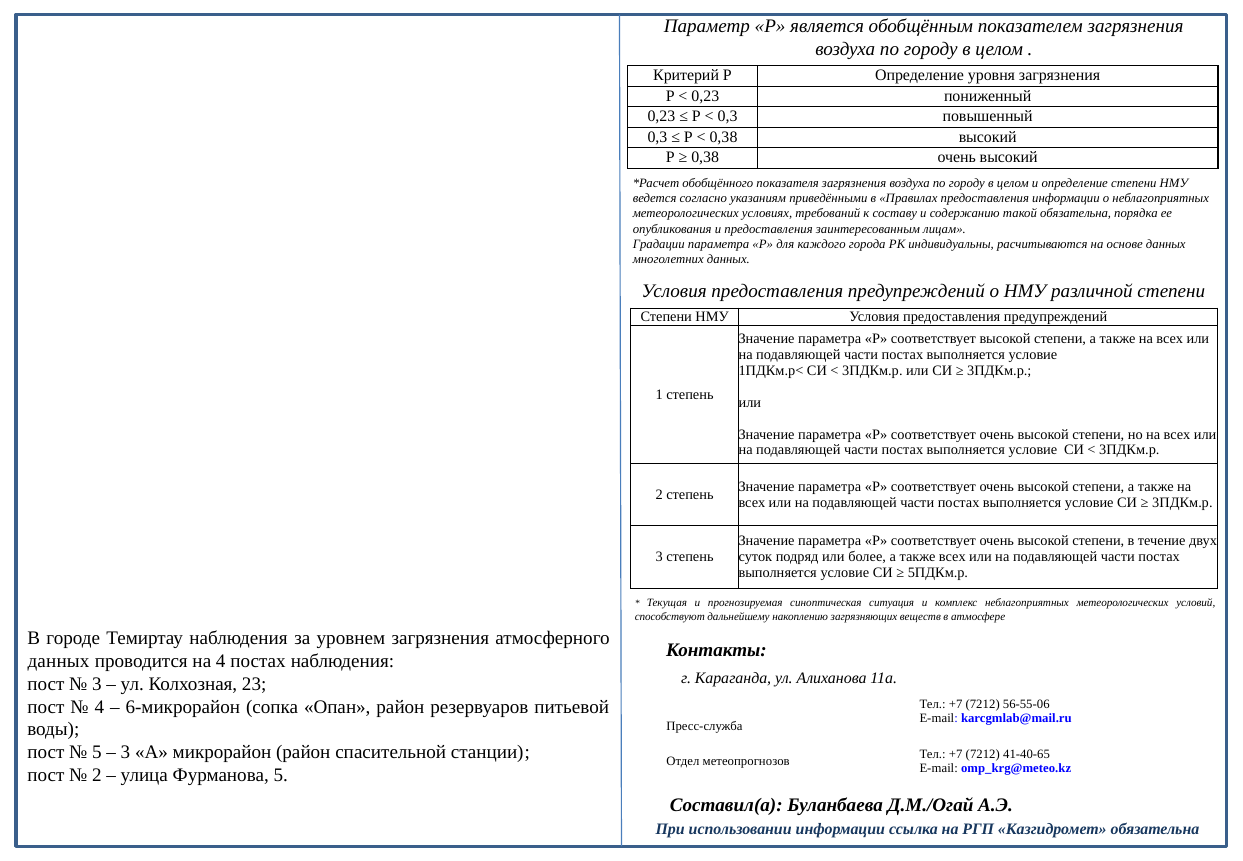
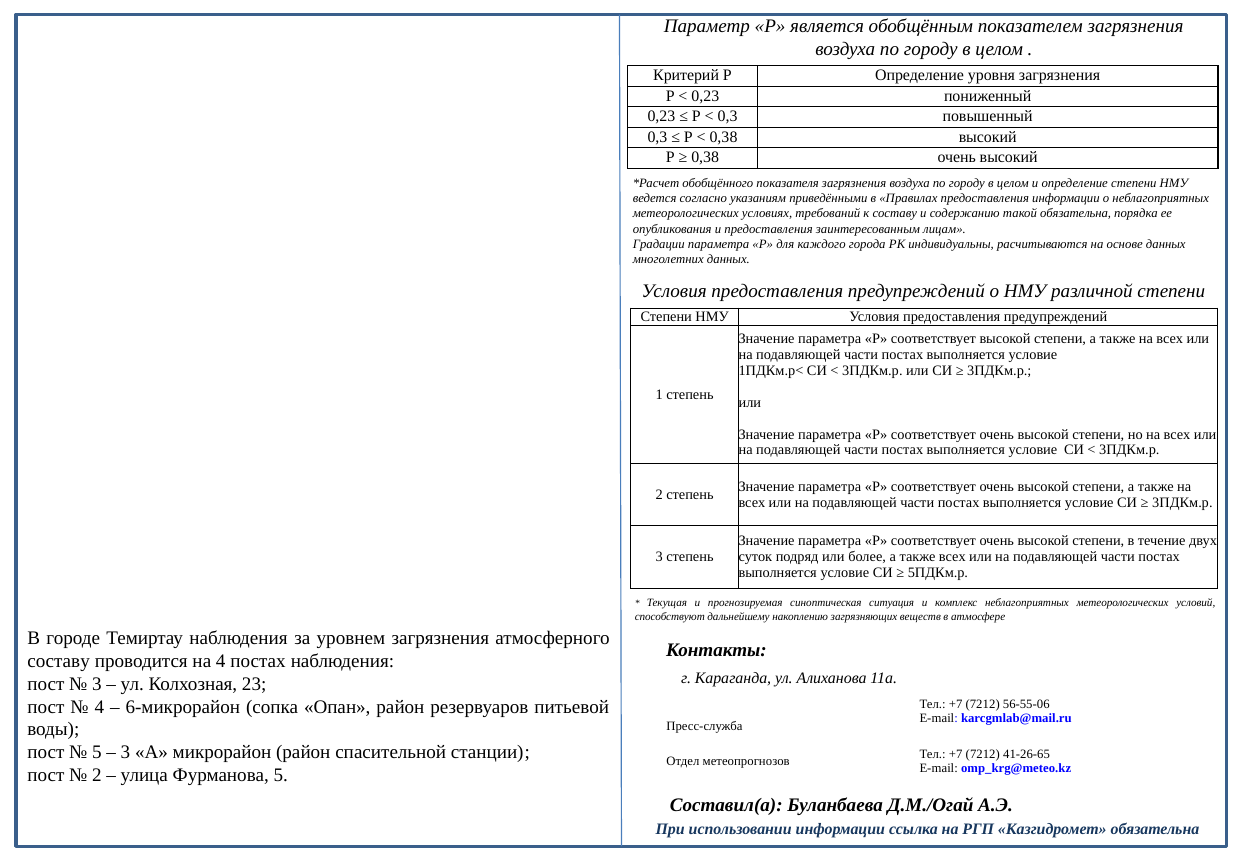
данных: данных -> составу (59, 660)
41-40-65: 41-40-65 -> 41-26-65 (1027, 754)
